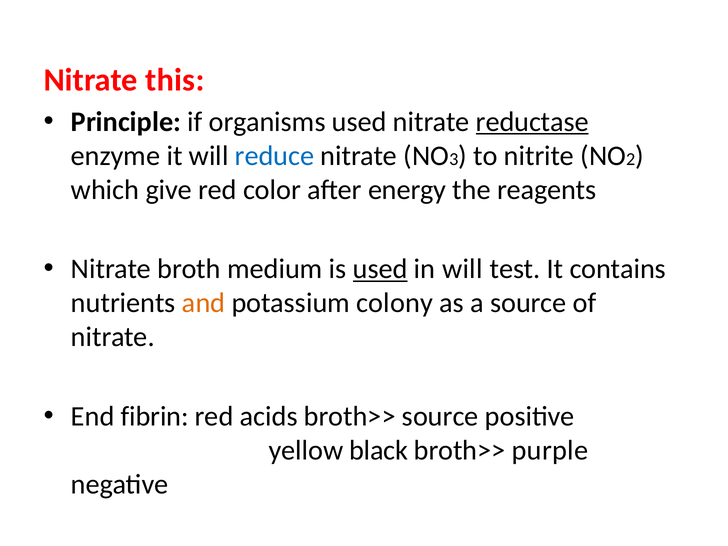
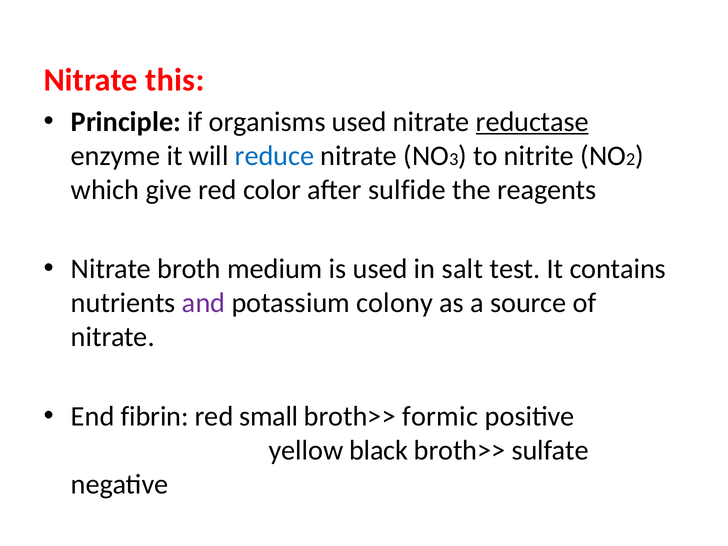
energy: energy -> sulfide (407, 190)
used underline: present -> none (380, 269)
in will: will -> salt (462, 269)
and colour: orange -> purple (204, 303)
acids: acids -> small (269, 416)
broth>> source: source -> formic (440, 416)
purple: purple -> sulfate (550, 450)
